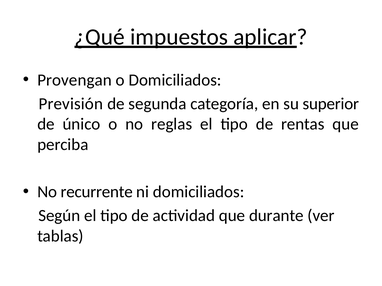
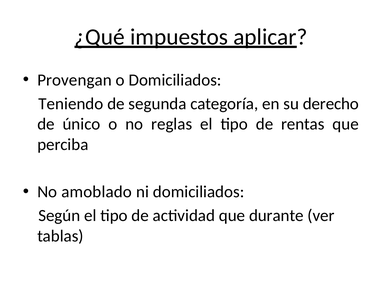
Previsión: Previsión -> Teniendo (71, 104)
superior: superior -> derecho (331, 104)
recurrente: recurrente -> amoblado (97, 192)
